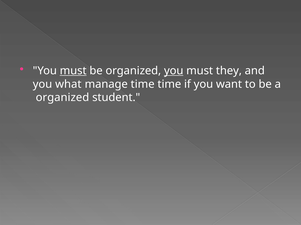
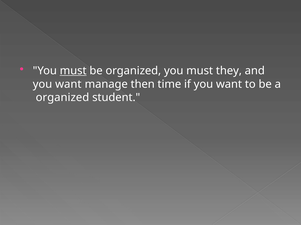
you underline: present -> none (174, 71)
what: what -> want (68, 84)
manage time: time -> then (143, 84)
